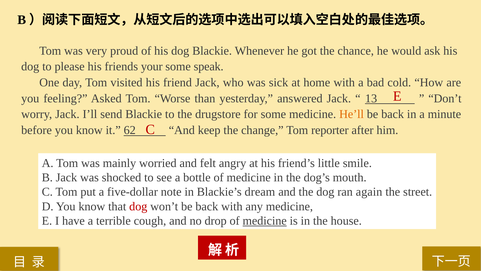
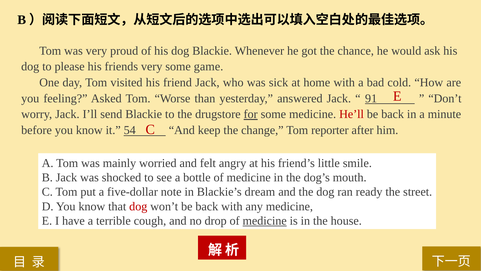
friends your: your -> very (152, 67)
speak: speak -> game (209, 67)
13: 13 -> 91 (371, 98)
for underline: none -> present (251, 114)
He’ll colour: orange -> red (352, 114)
62: 62 -> 54 (130, 130)
again: again -> ready (369, 192)
